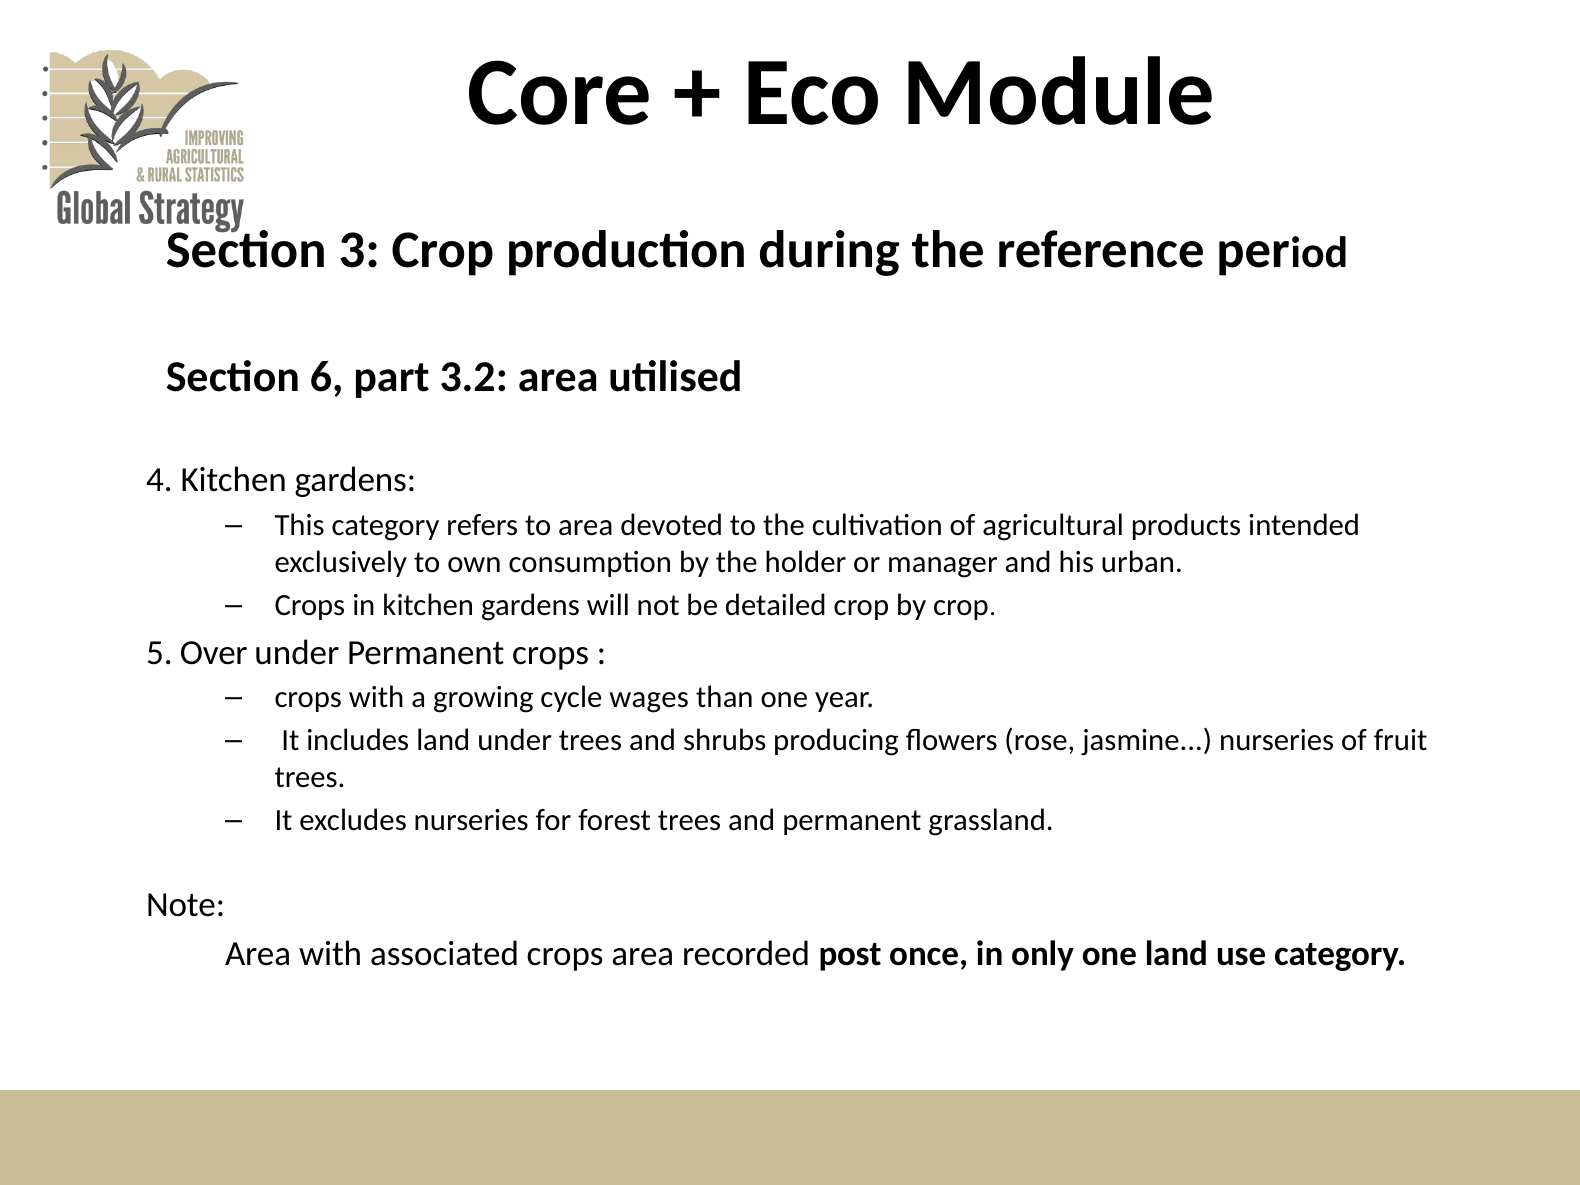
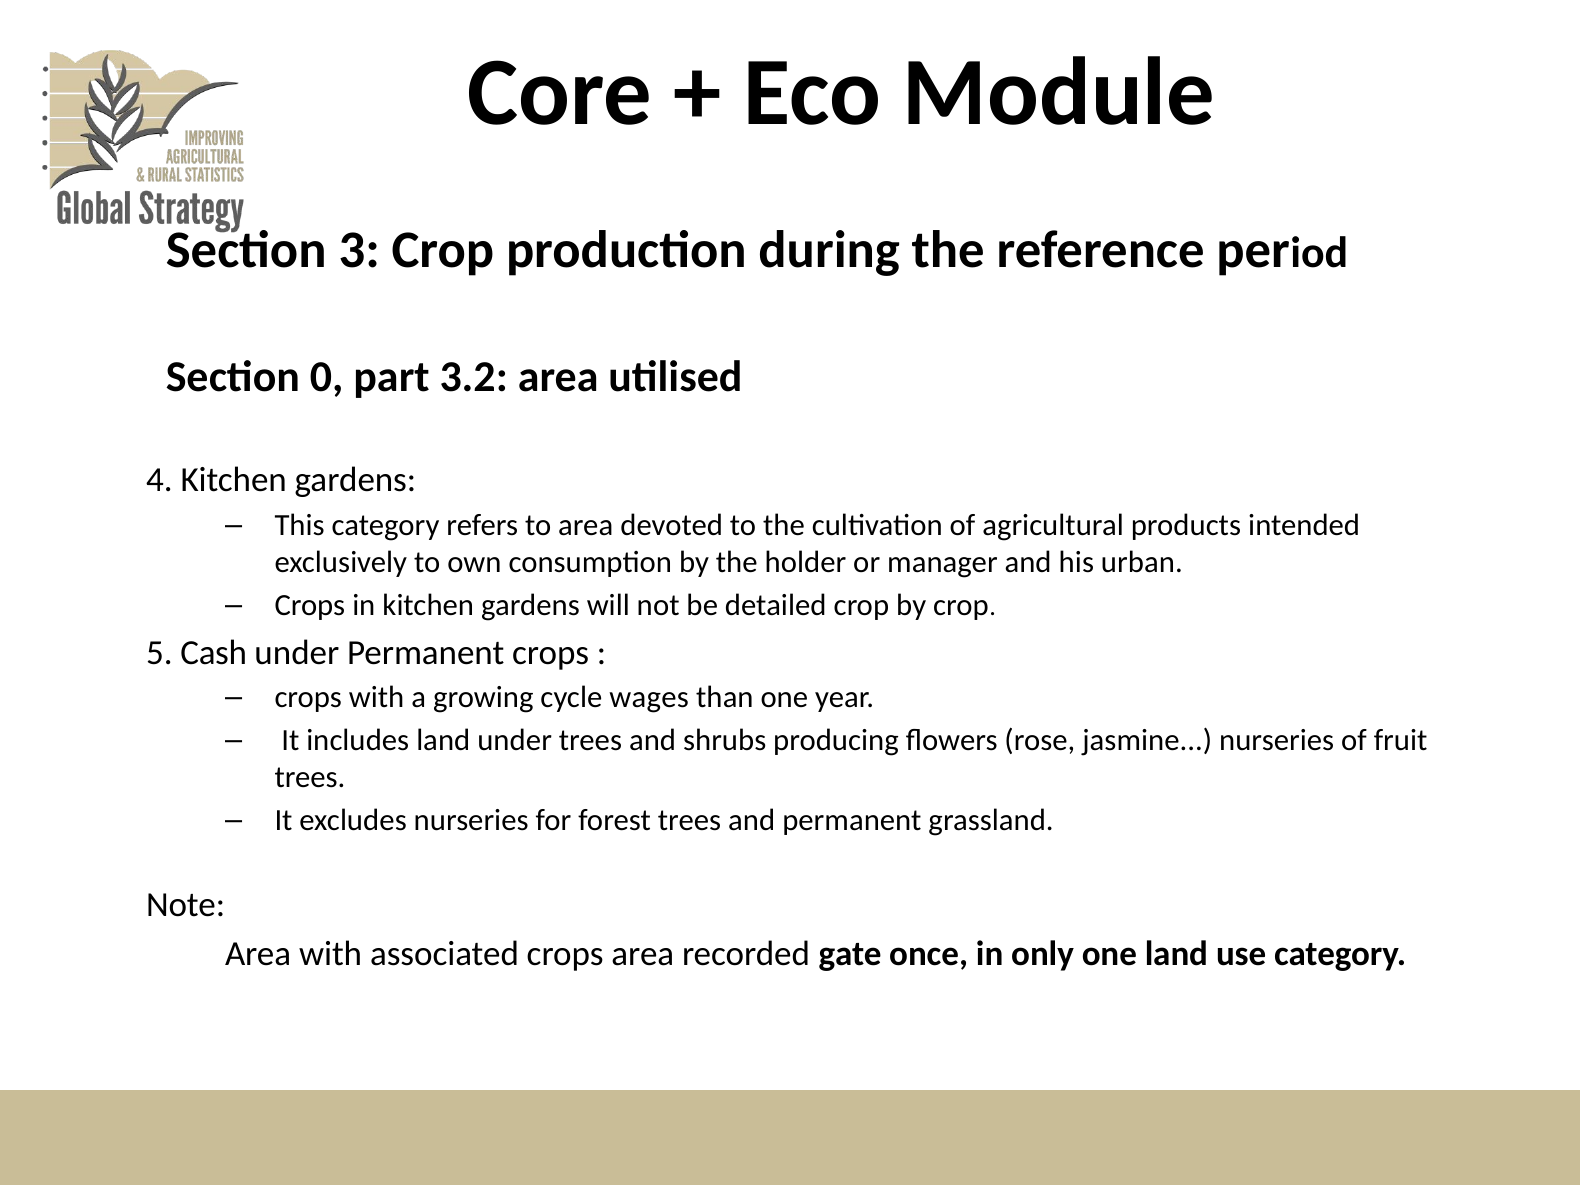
6: 6 -> 0 (327, 377)
Over: Over -> Cash (214, 652)
post: post -> gate (850, 954)
